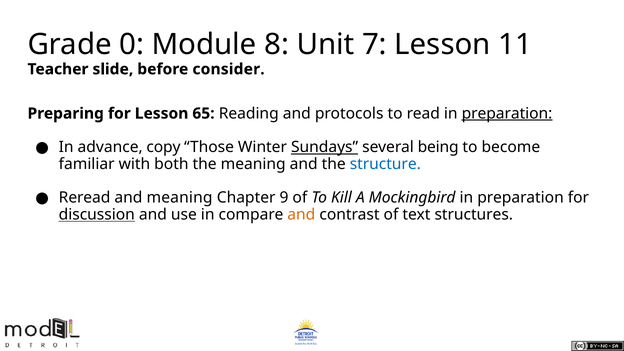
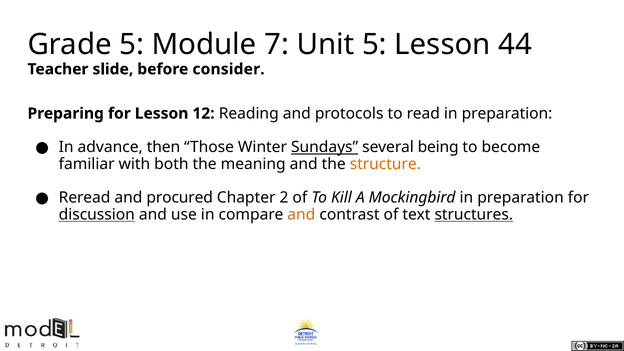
Grade 0: 0 -> 5 (132, 45)
8: 8 -> 7 (277, 45)
Unit 7: 7 -> 5 (374, 45)
11: 11 -> 44 (515, 45)
65: 65 -> 12 (203, 113)
preparation underline: present -> none (507, 113)
copy: copy -> then (163, 147)
structure colour: blue -> orange (385, 164)
and meaning: meaning -> procured (180, 198)
9: 9 -> 2 (284, 198)
structures underline: none -> present (474, 215)
